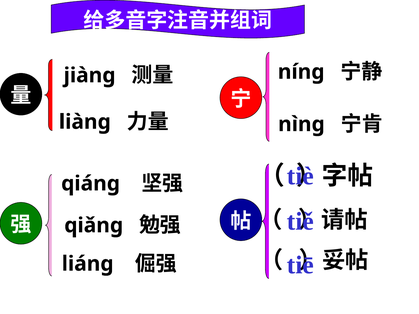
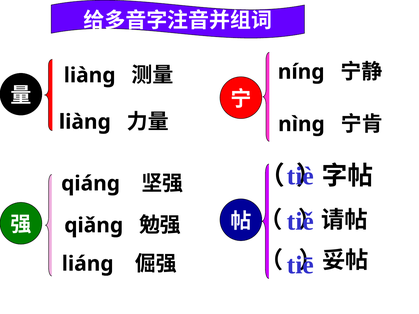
jiàng: jiàng -> liàng (90, 75)
